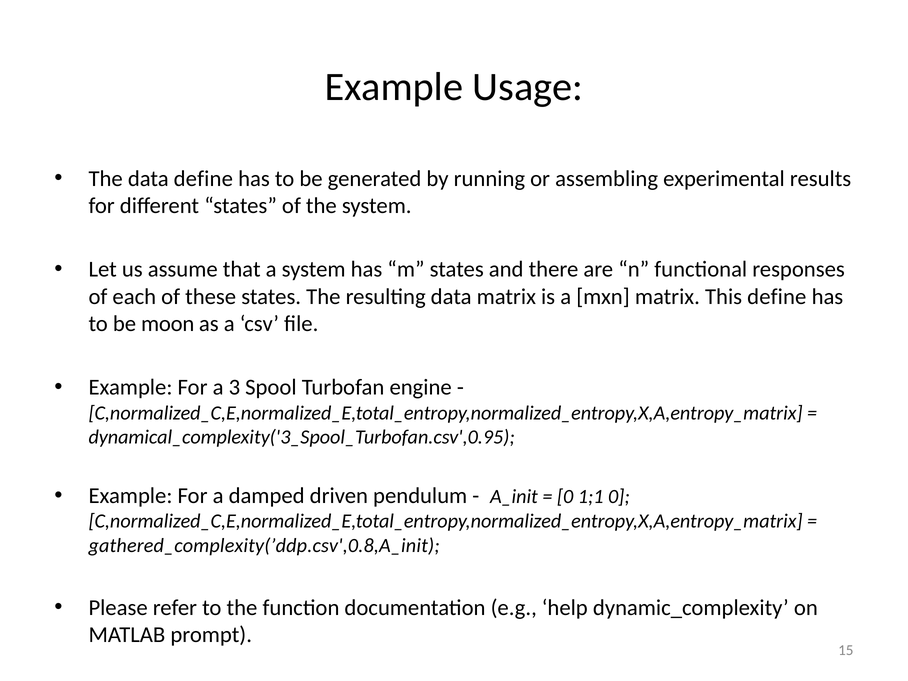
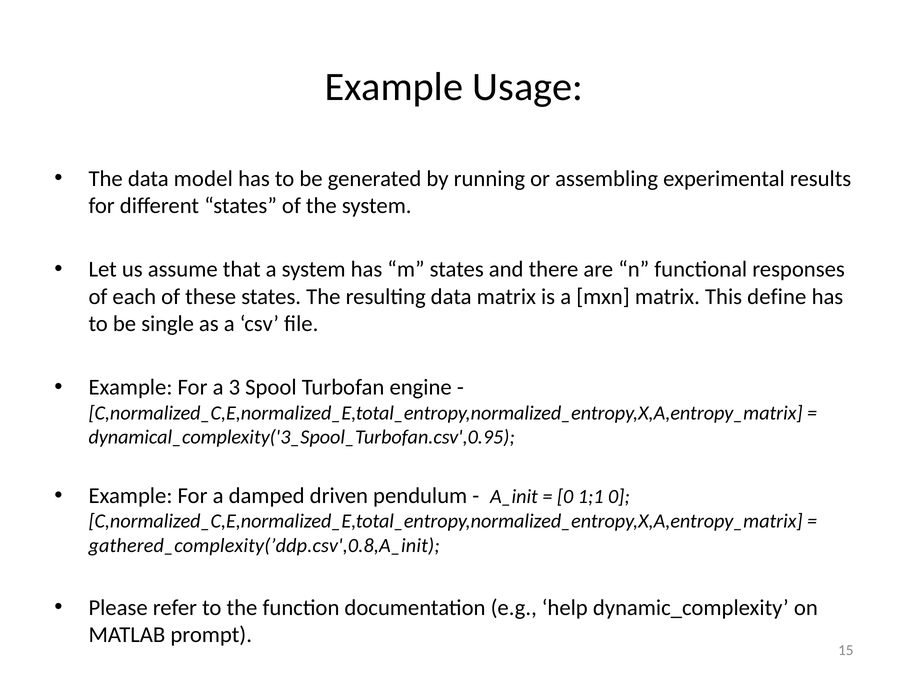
data define: define -> model (203, 179)
moon: moon -> single (168, 324)
